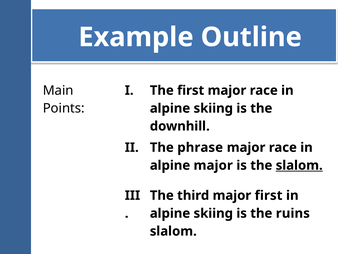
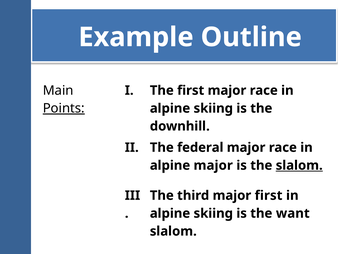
Points underline: none -> present (64, 108)
phrase: phrase -> federal (200, 147)
ruins: ruins -> want (293, 213)
